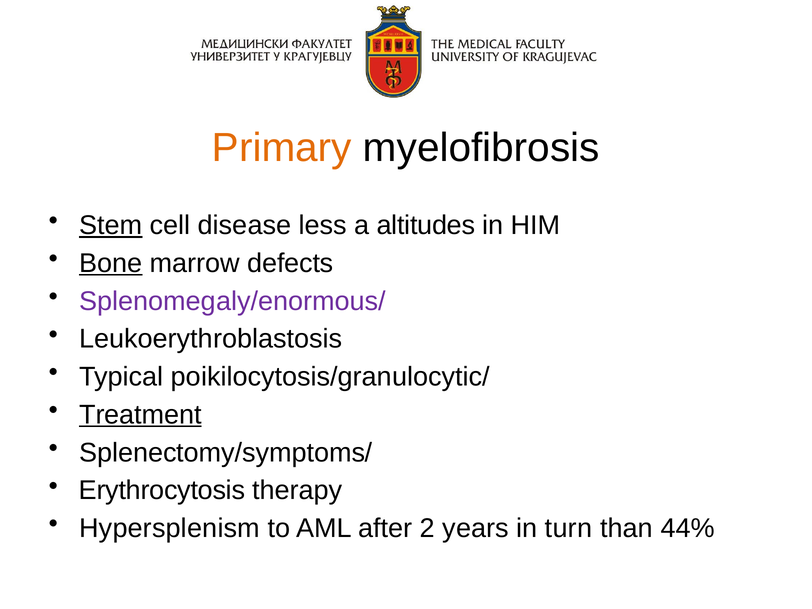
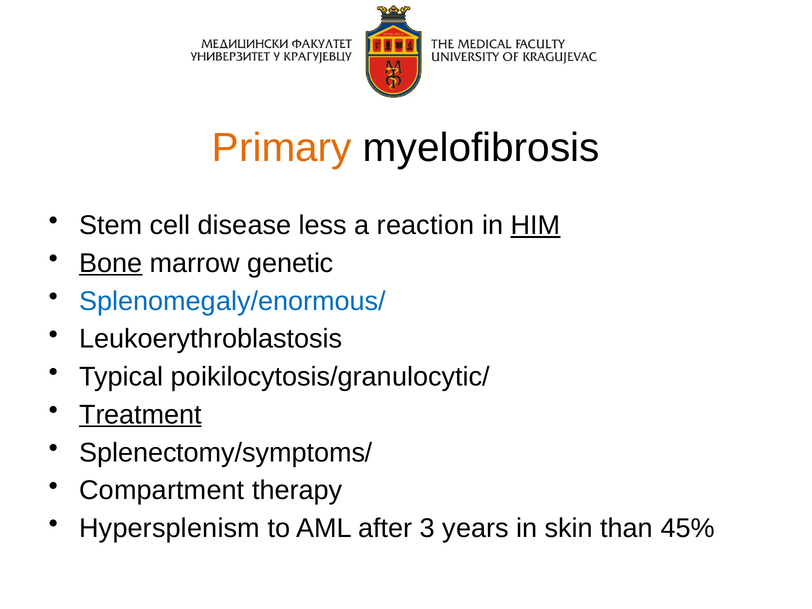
Stem underline: present -> none (111, 225)
altitudes: altitudes -> reaction (426, 225)
HIM underline: none -> present (536, 225)
defects: defects -> genetic (290, 263)
Splenomegaly/enormous/ colour: purple -> blue (233, 301)
Erythrocytosis: Erythrocytosis -> Compartment (162, 491)
2: 2 -> 3 (427, 528)
turn: turn -> skin (569, 528)
44%: 44% -> 45% (688, 528)
